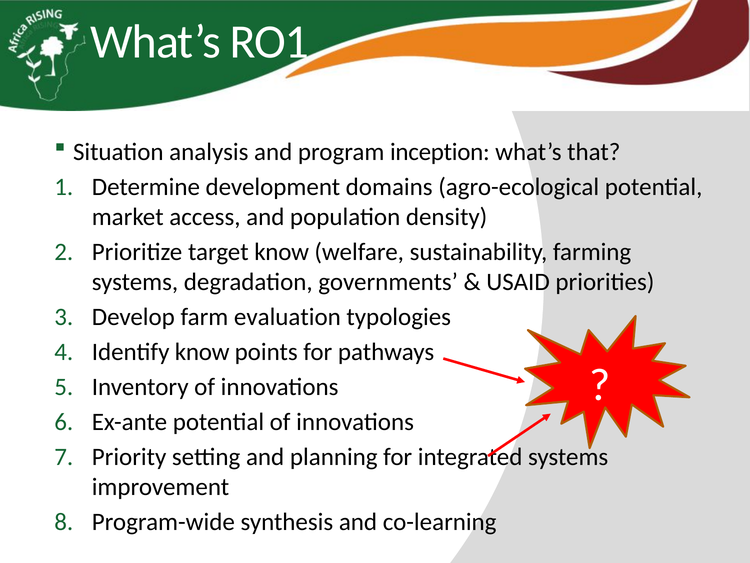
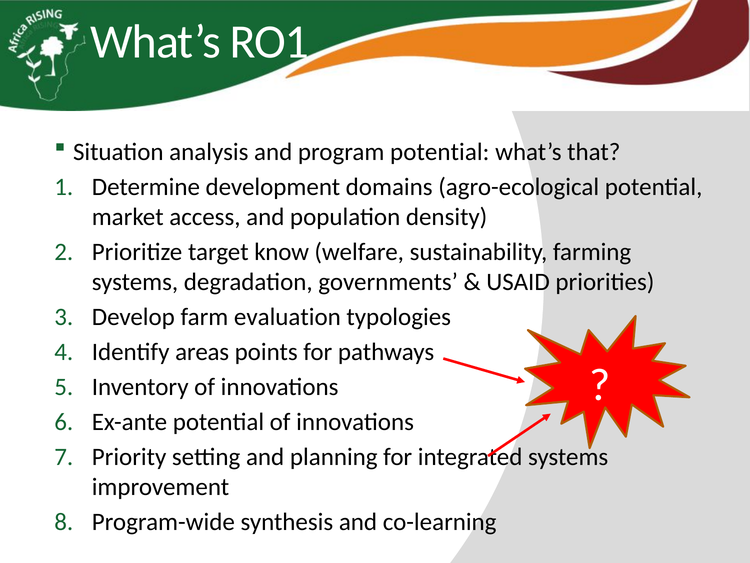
program inception: inception -> potential (440, 152)
Identify know: know -> areas (202, 352)
